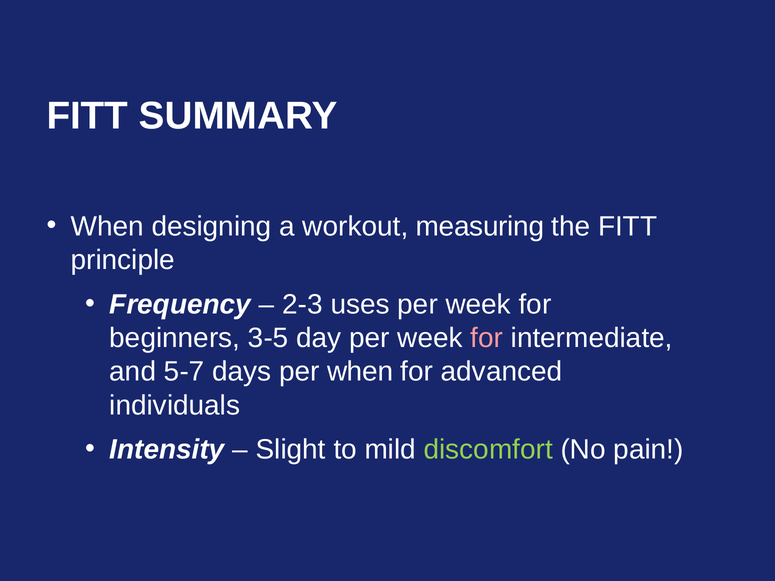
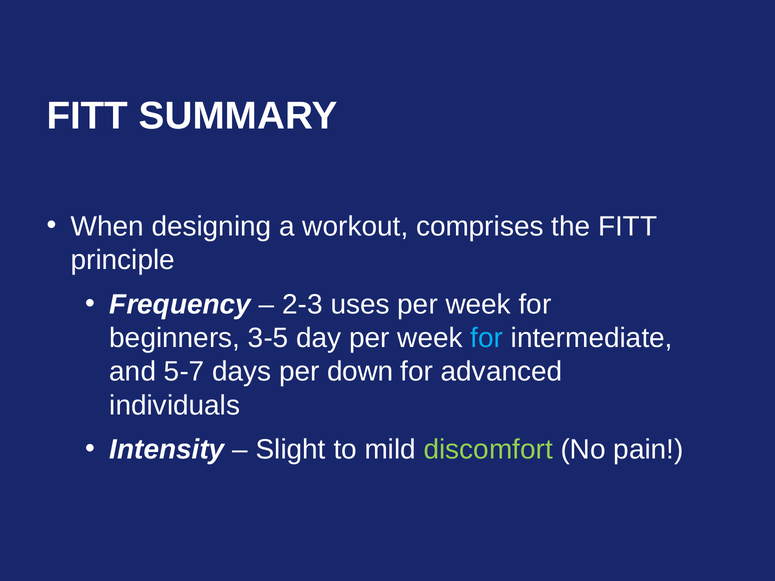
measuring: measuring -> comprises (480, 226)
for colour: pink -> light blue (487, 338)
per when: when -> down (360, 372)
